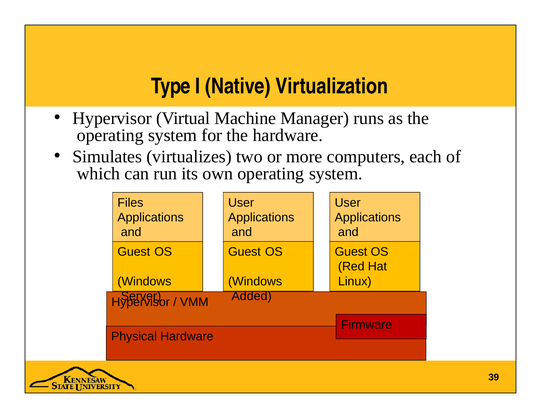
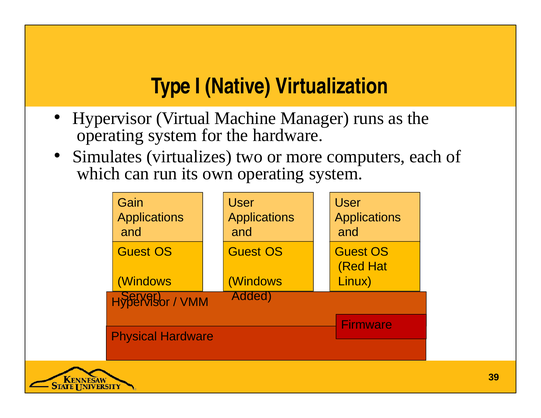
Files: Files -> Gain (130, 203)
